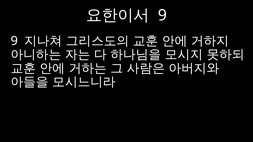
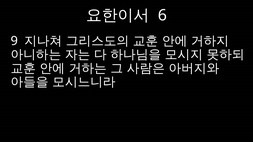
9: 9 -> 6 (162, 15)
